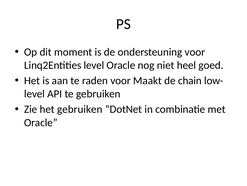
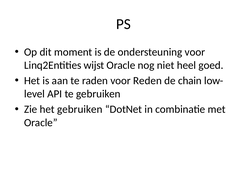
Linq2Entities level: level -> wijst (94, 65)
Maakt: Maakt -> Reden (147, 80)
